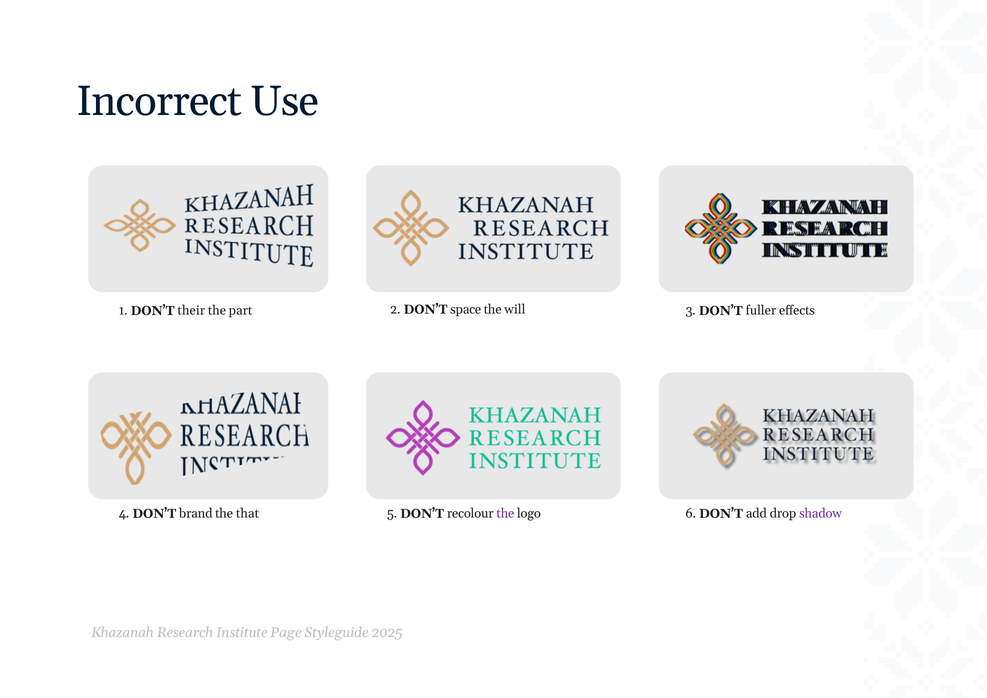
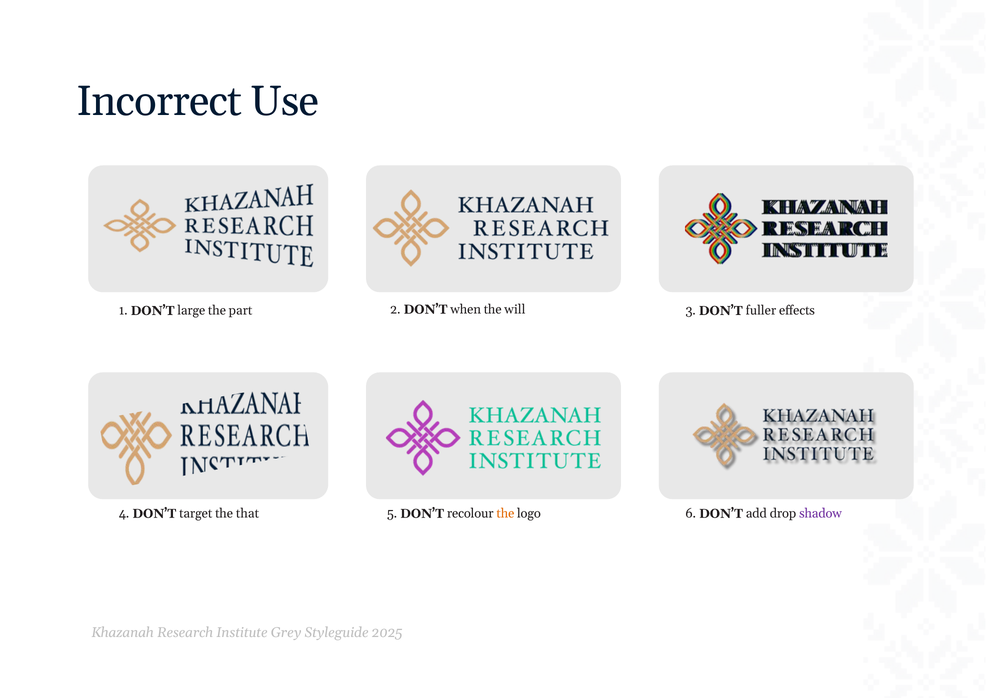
space: space -> when (466, 309)
their: their -> large (191, 310)
brand: brand -> target (196, 513)
the colour: purple -> orange (505, 513)
Page: Page -> Grey (286, 632)
